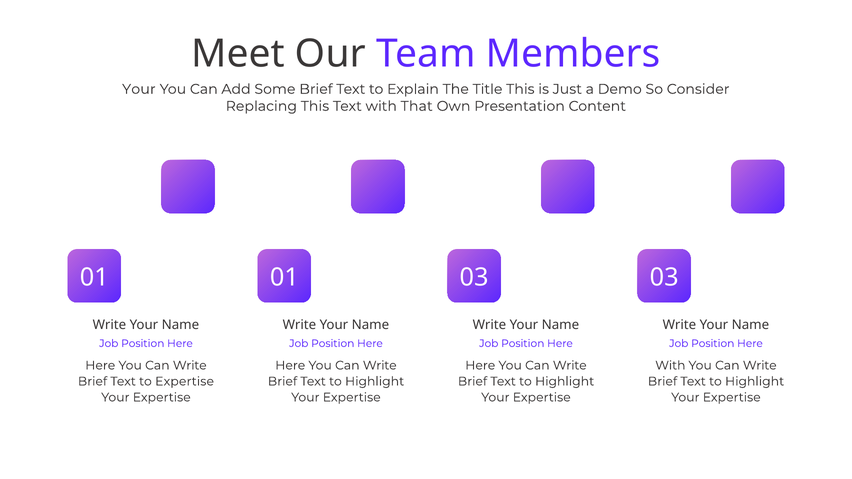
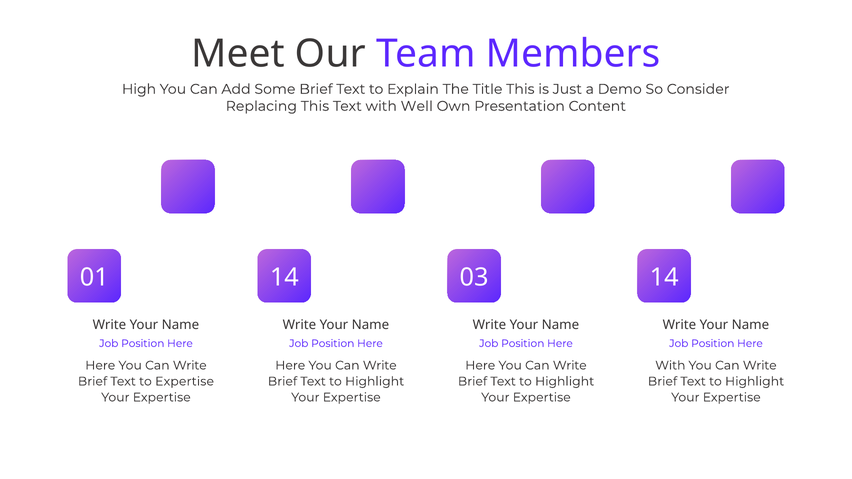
Your: Your -> High (139, 89)
That: That -> Well (417, 106)
01 01: 01 -> 14 (284, 277)
03 03: 03 -> 14 (664, 277)
